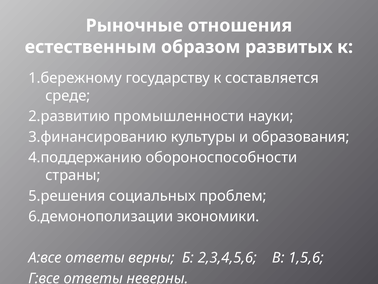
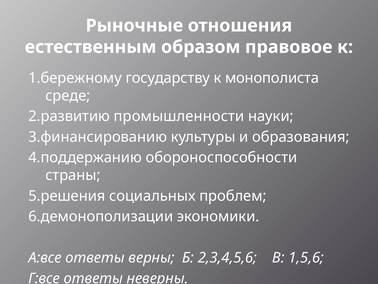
развитых: развитых -> правовое (289, 47)
составляется: составляется -> монополиста (272, 78)
